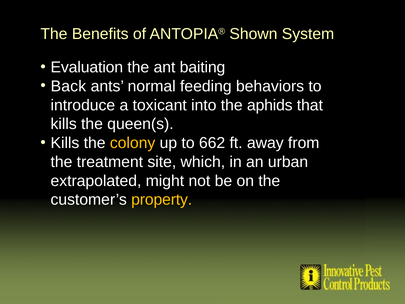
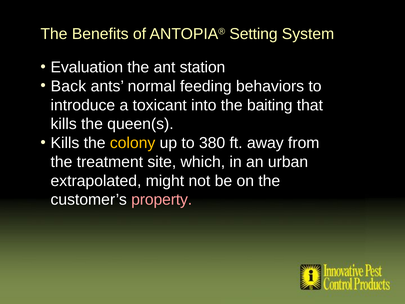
Shown: Shown -> Setting (254, 34)
baiting: baiting -> station (203, 67)
aphids: aphids -> baiting (270, 105)
662: 662 -> 380 (212, 143)
property colour: yellow -> pink (162, 200)
